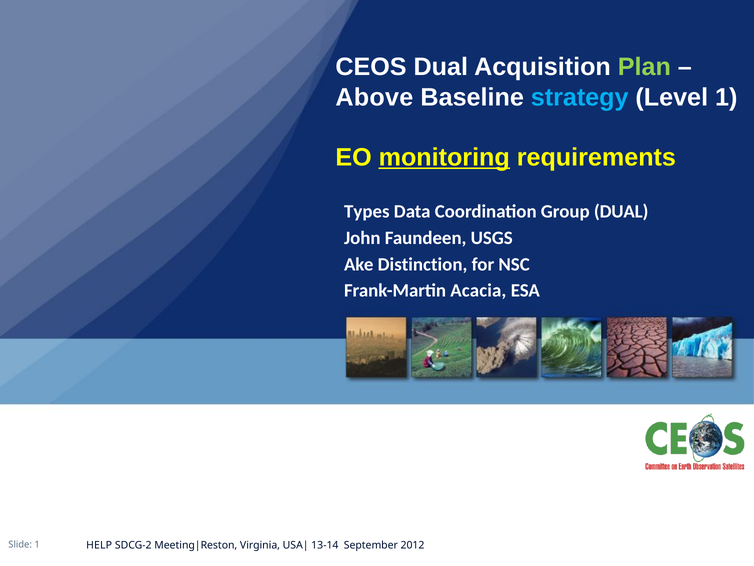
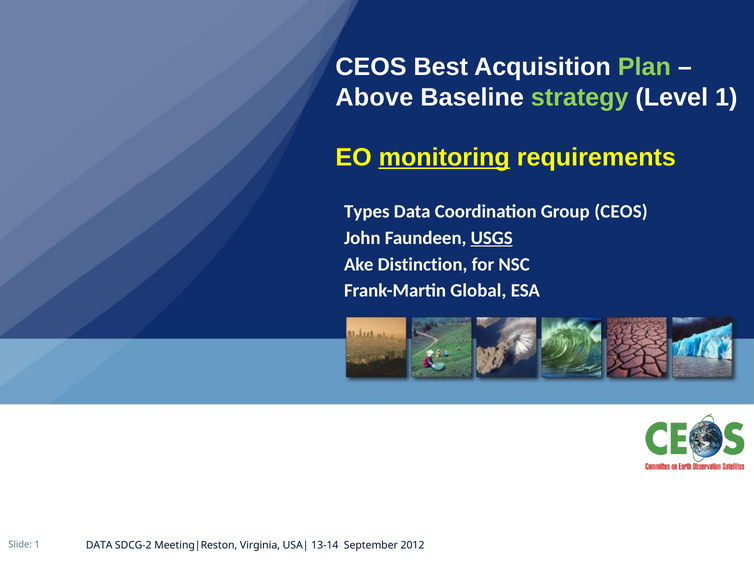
CEOS Dual: Dual -> Best (441, 67)
strategy colour: light blue -> light green (580, 97)
Group DUAL: DUAL -> CEOS (621, 211)
USGS underline: none -> present (492, 238)
Acacia: Acacia -> Global (478, 290)
1 HELP: HELP -> DATA (99, 545)
